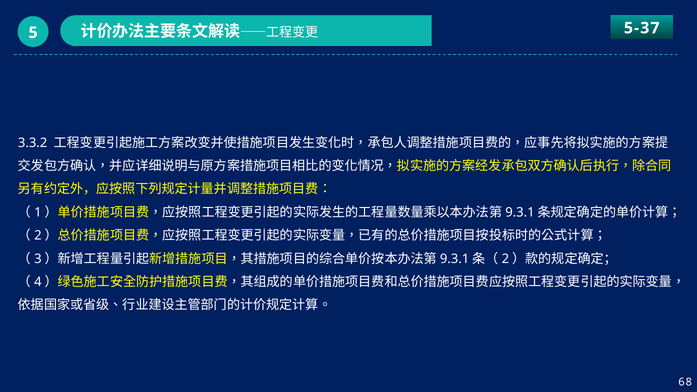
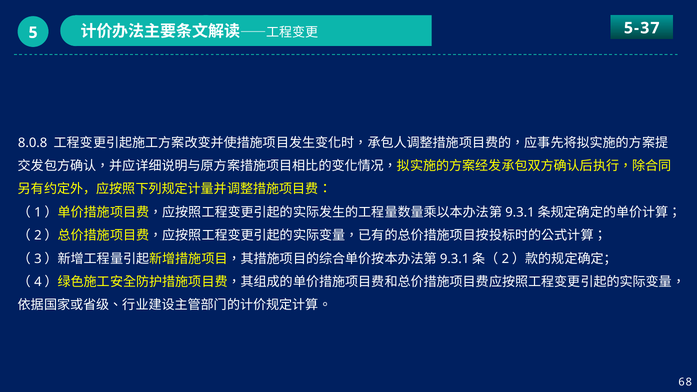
3.3.2: 3.3.2 -> 8.0.8 (33, 143)
